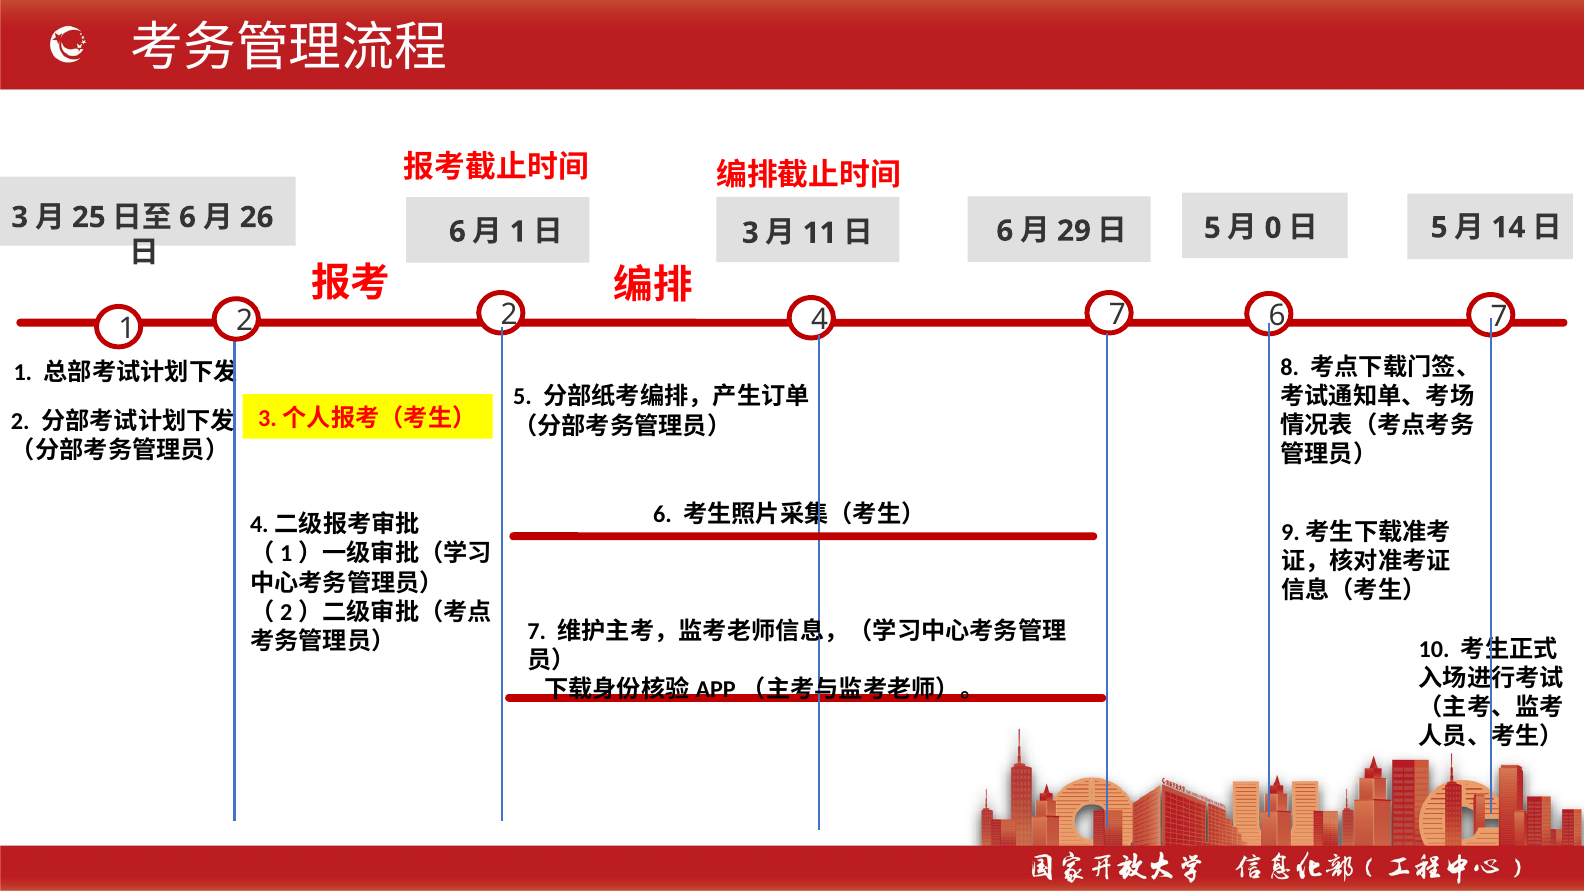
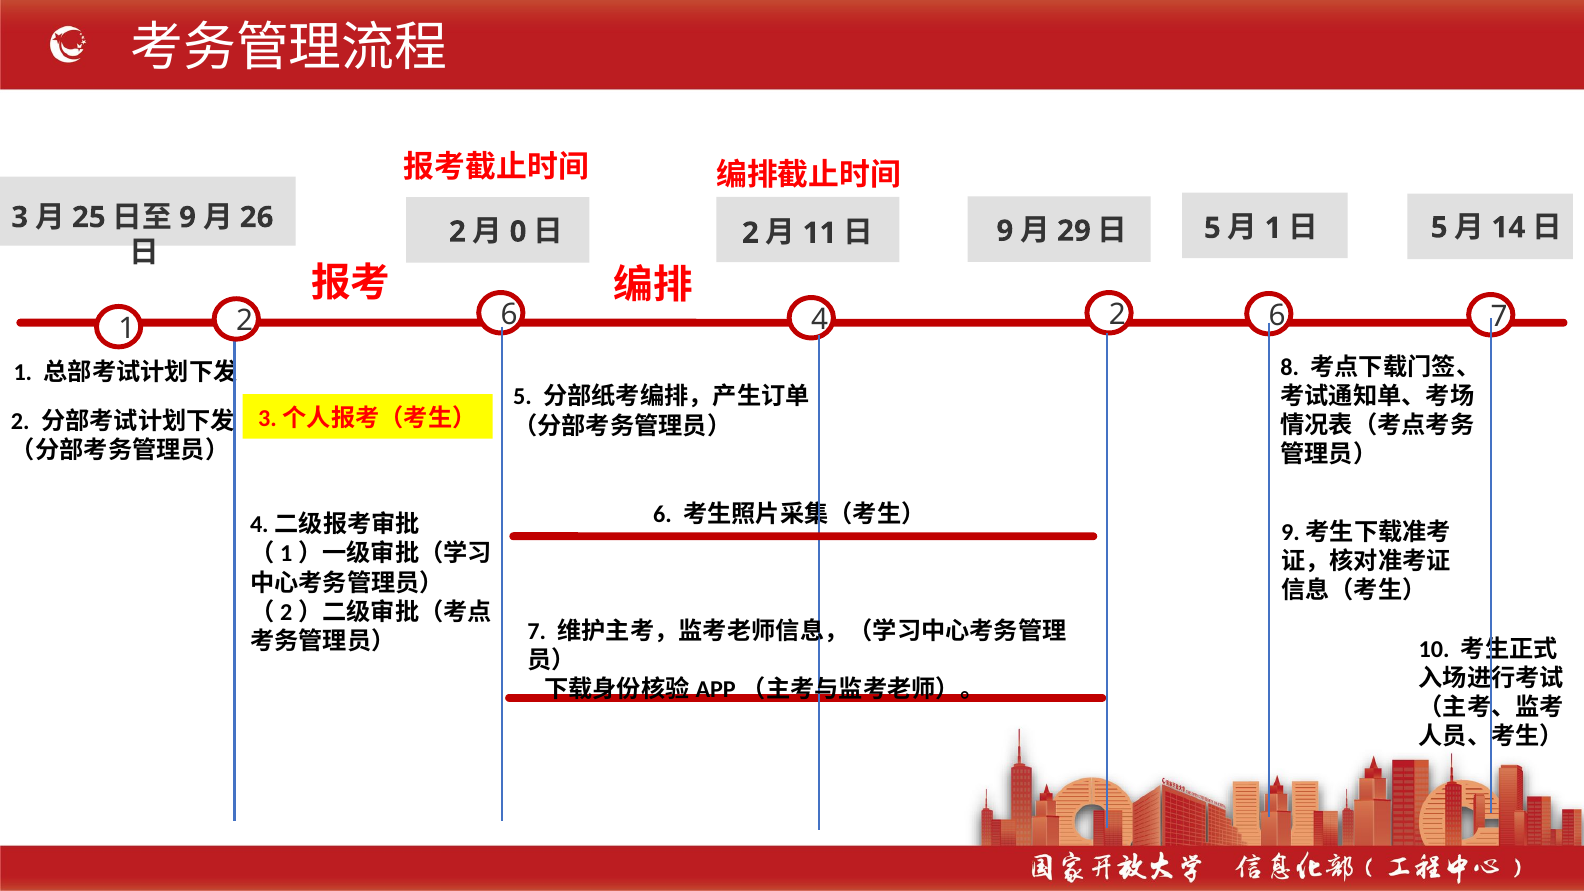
6: 6 -> 9 (188, 217)
0: 0 -> 1 (1273, 228)
6: 6 -> 2 (457, 232)
1: 1 -> 0 (518, 232)
3: 3 -> 2 (750, 233)
6: 6 -> 9 (1005, 231)
1 2: 2 -> 6 (509, 315)
4 7: 7 -> 2 (1117, 315)
